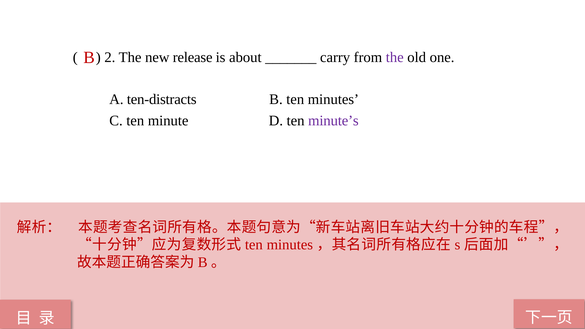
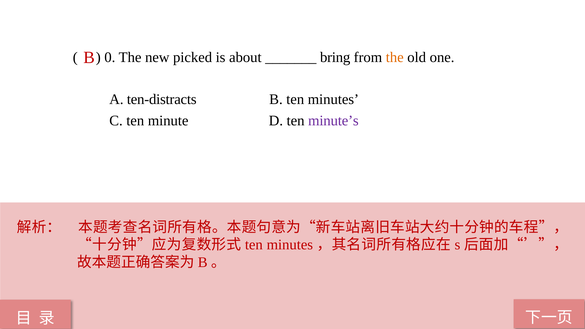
2: 2 -> 0 (110, 57)
release: release -> picked (193, 57)
carry: carry -> bring (335, 57)
the colour: purple -> orange (395, 57)
